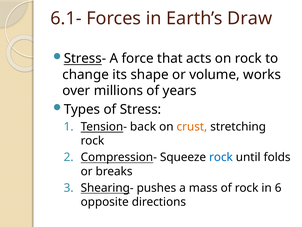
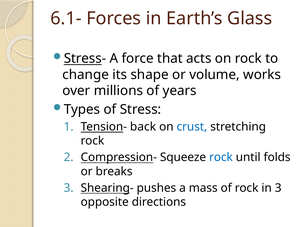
Draw: Draw -> Glass (250, 18)
crust colour: orange -> blue (192, 126)
in 6: 6 -> 3 (278, 187)
